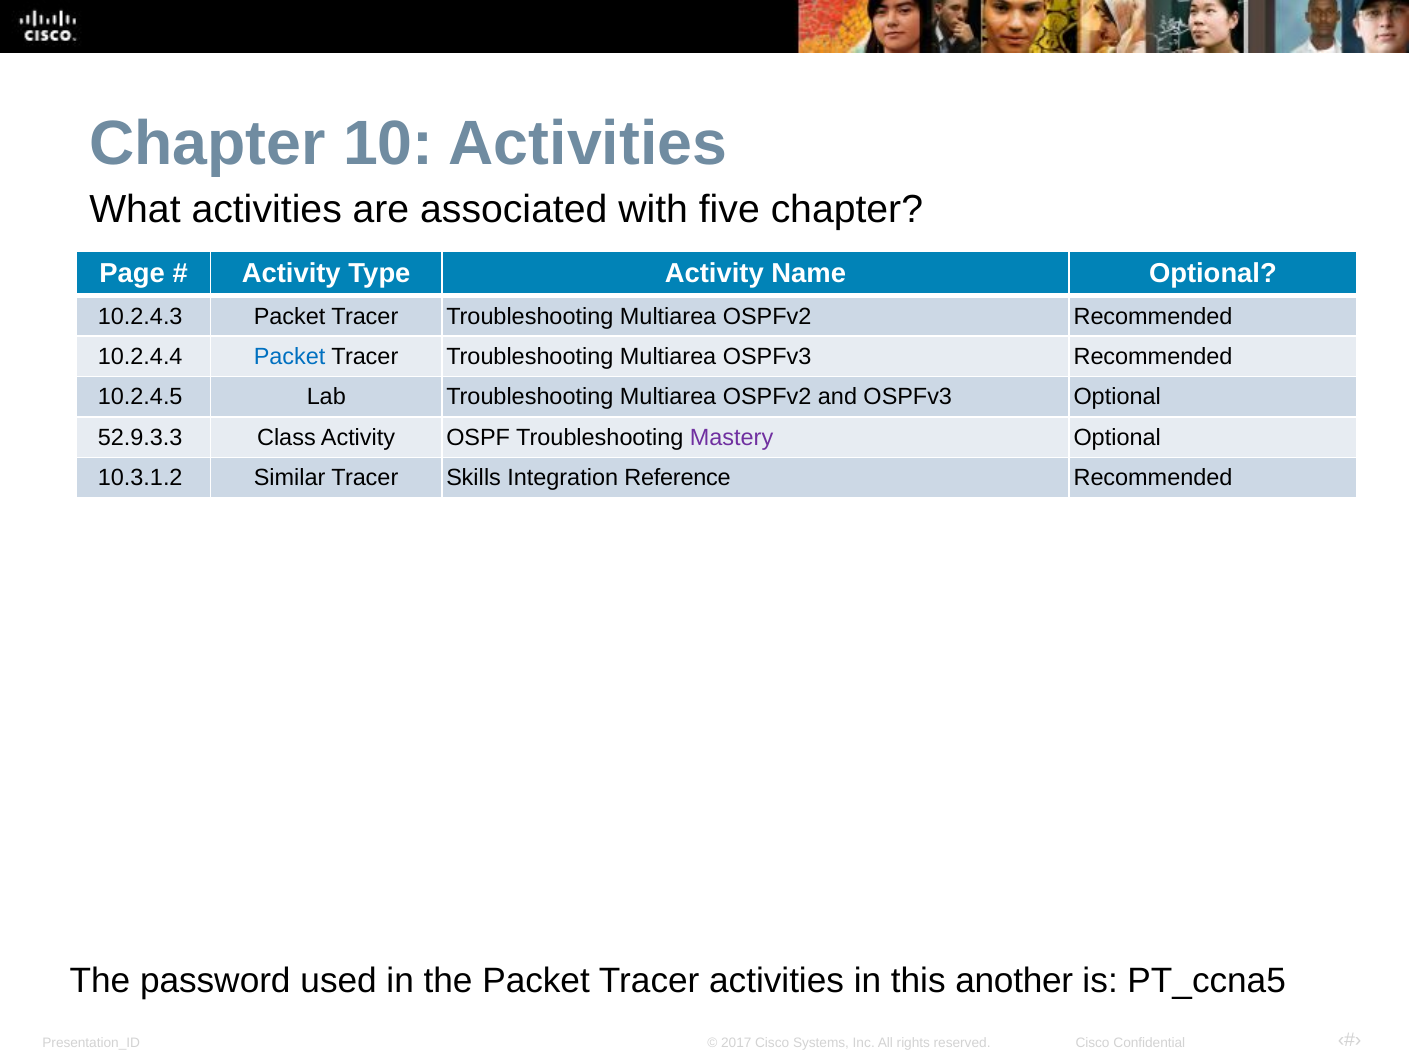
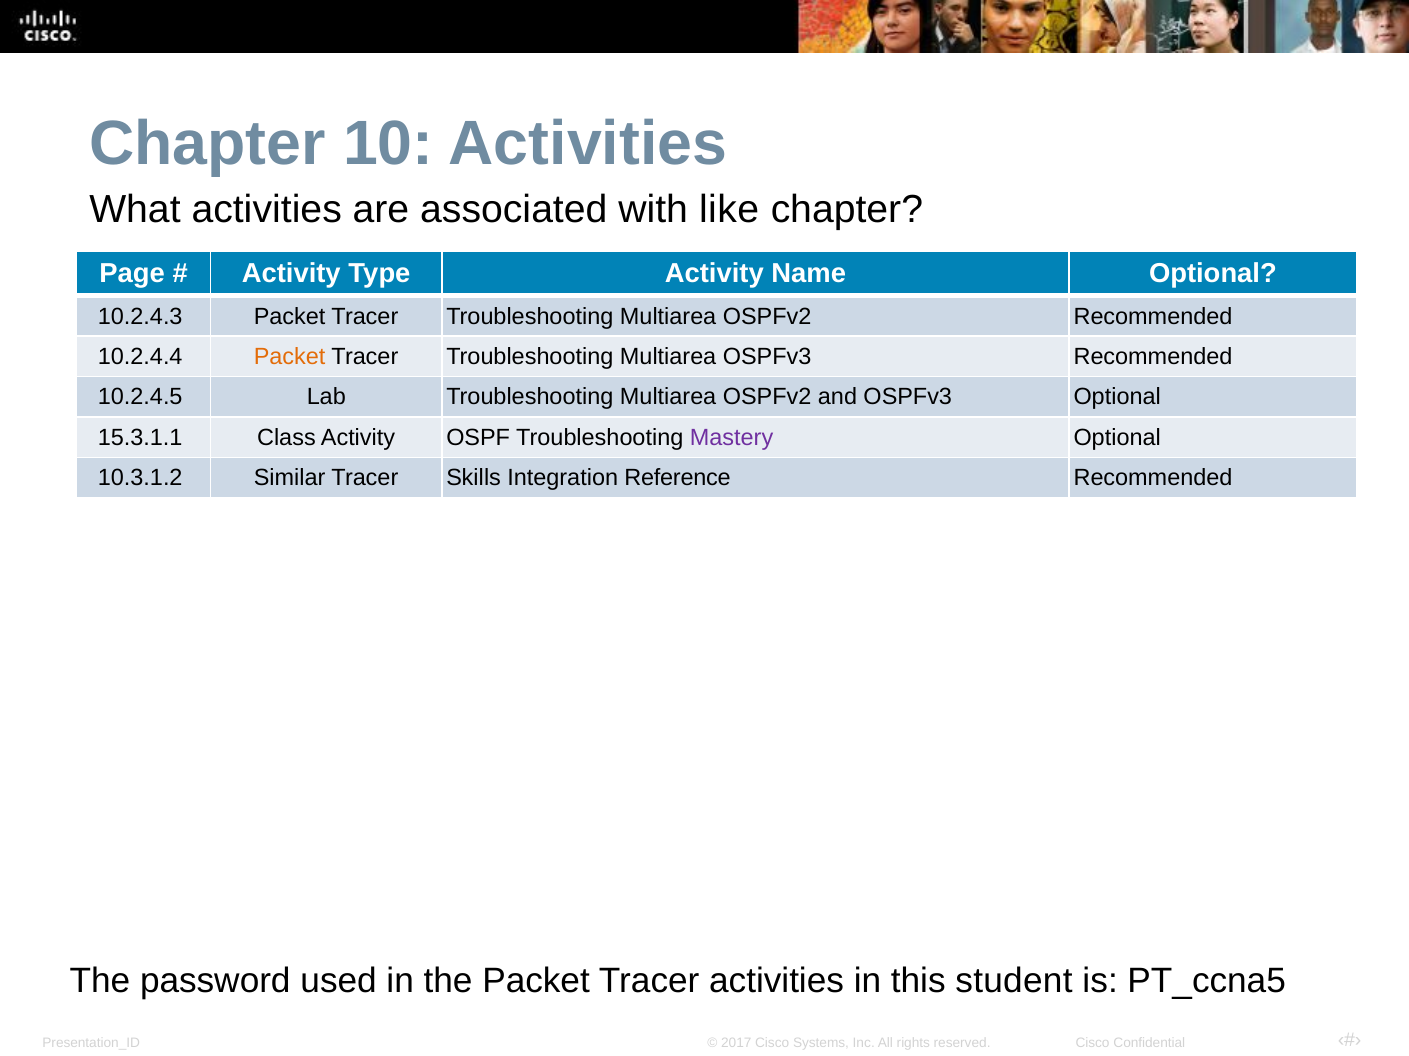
five: five -> like (729, 210)
Packet colour: blue -> orange (290, 357)
52.9.3.3: 52.9.3.3 -> 15.3.1.1 (140, 438)
another: another -> student (1014, 982)
